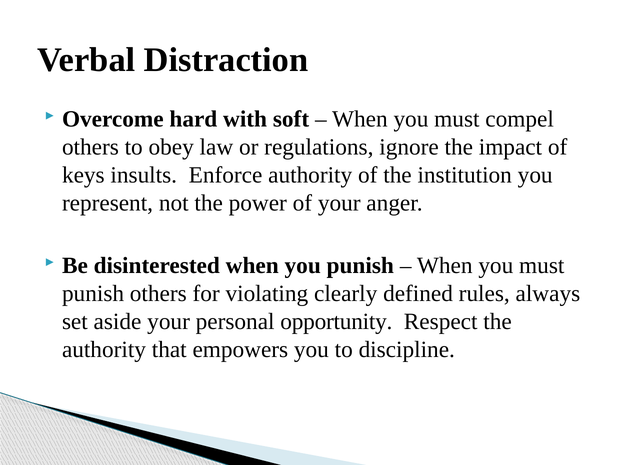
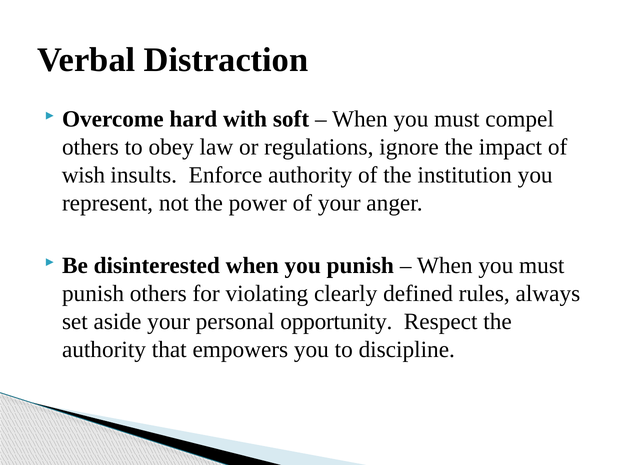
keys: keys -> wish (83, 175)
